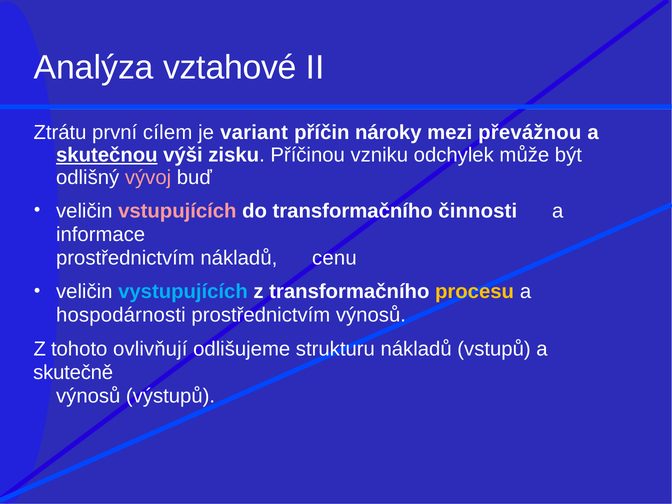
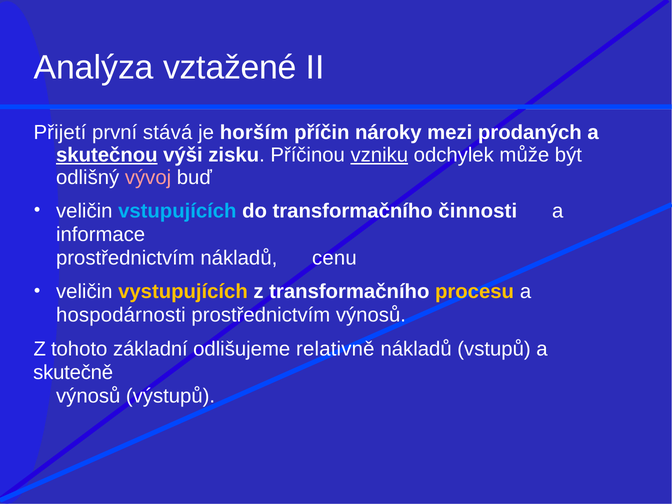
vztahové: vztahové -> vztažené (230, 68)
Ztrátu: Ztrátu -> Přijetí (60, 132)
cílem: cílem -> stává (168, 132)
variant: variant -> horším (254, 132)
převážnou: převážnou -> prodaných (530, 132)
vzniku underline: none -> present (379, 155)
vstupujících colour: pink -> light blue (177, 211)
vystupujících colour: light blue -> yellow (183, 292)
ovlivňují: ovlivňují -> základní (150, 349)
strukturu: strukturu -> relativně (335, 349)
